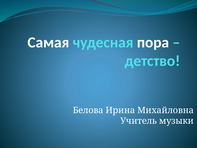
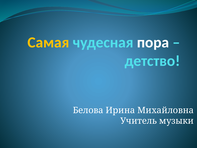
Самая colour: white -> yellow (48, 42)
